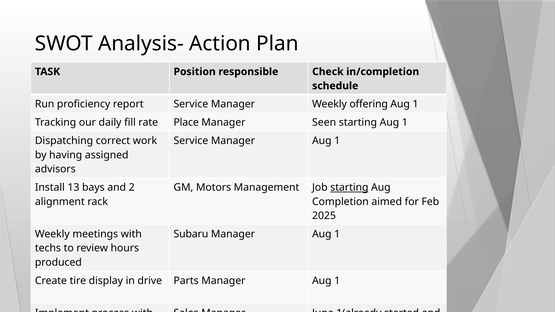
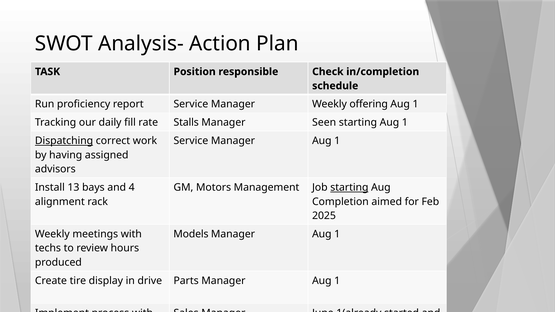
Place: Place -> Stalls (186, 123)
Dispatching underline: none -> present (64, 141)
2: 2 -> 4 (132, 188)
Subaru: Subaru -> Models (191, 234)
